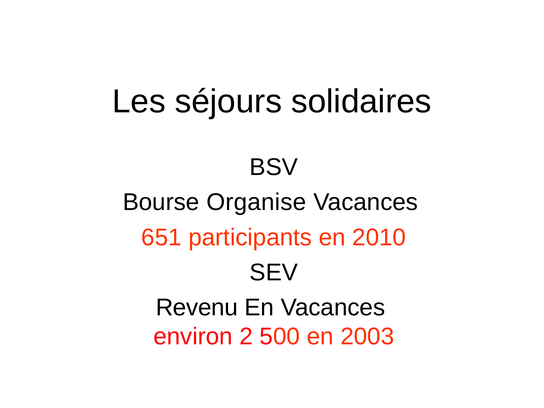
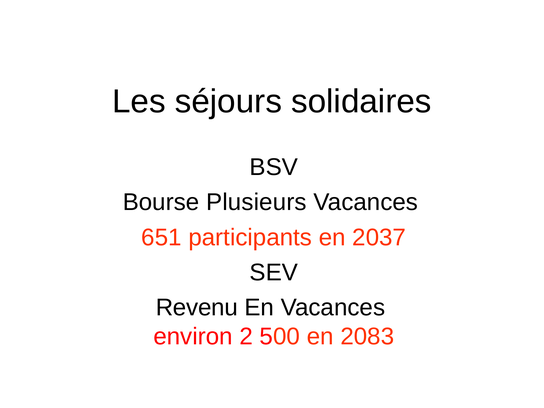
Organise: Organise -> Plusieurs (256, 202)
2010: 2010 -> 2037 (379, 237)
2003: 2003 -> 2083 (367, 337)
